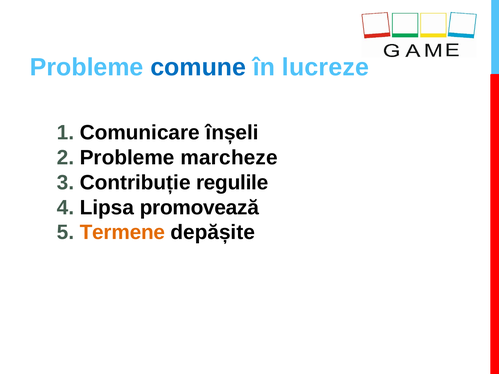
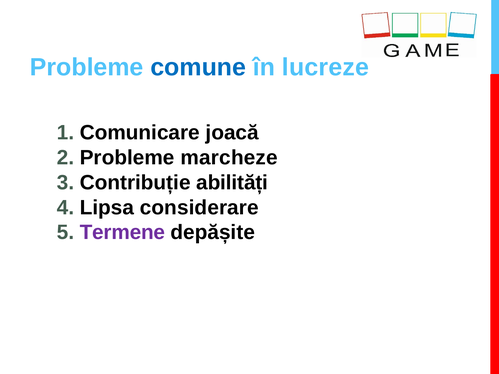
înșeli: înșeli -> joacă (232, 133)
regulile: regulile -> abilități (232, 183)
promovează: promovează -> considerare (199, 208)
Termene colour: orange -> purple (122, 233)
